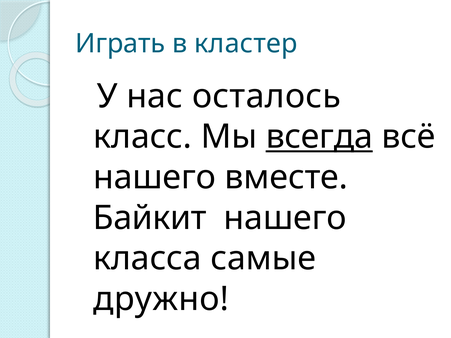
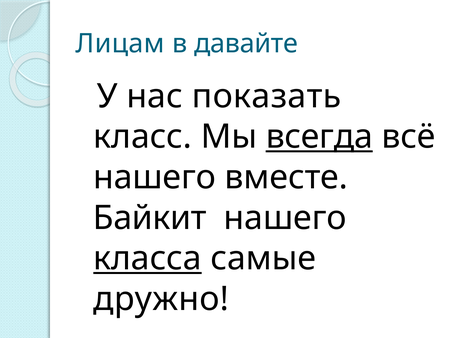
Играть: Играть -> Лицам (120, 44)
кластер: кластер -> давайте (246, 44)
осталось: осталось -> показать (267, 96)
класса underline: none -> present (147, 259)
